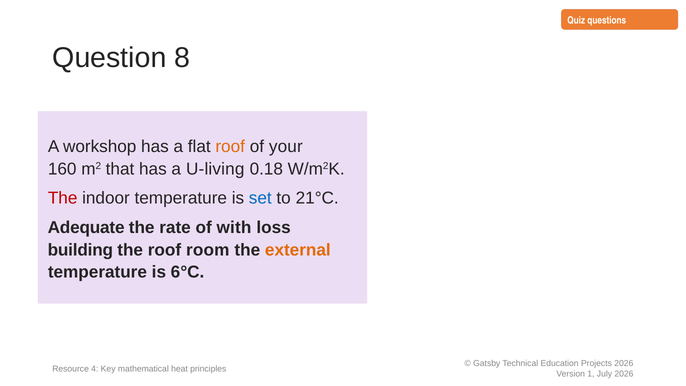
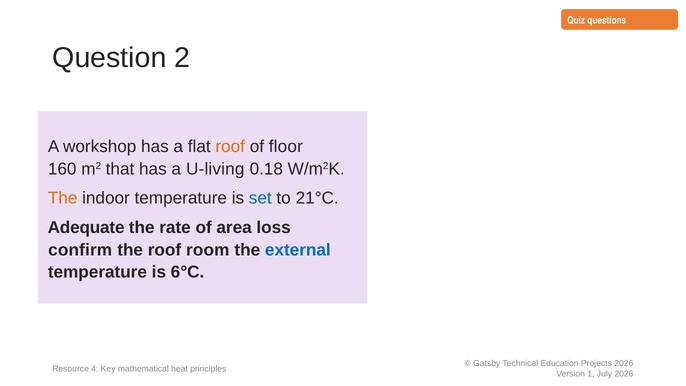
8: 8 -> 2 (182, 58)
your: your -> floor (286, 147)
The colour: red -> orange (63, 198)
with: with -> area (234, 228)
building: building -> confirm (80, 250)
external colour: orange -> blue (298, 250)
